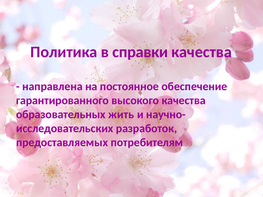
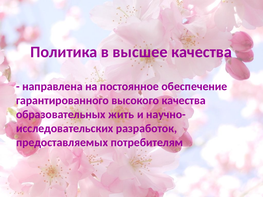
справки: справки -> высшее (140, 52)
